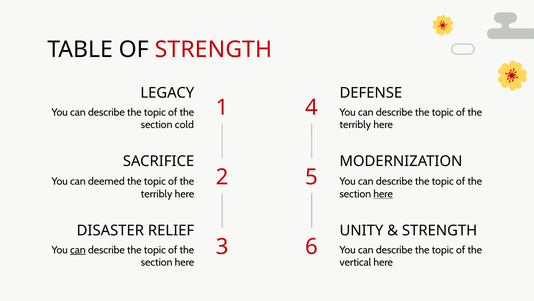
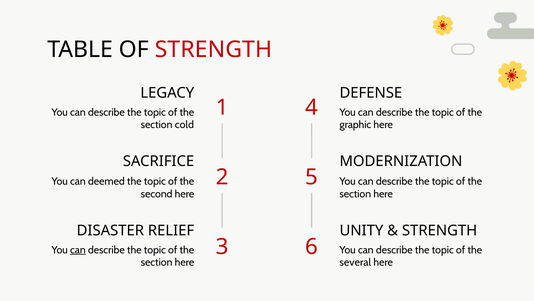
terribly: terribly -> graphic (355, 125)
terribly: terribly -> second (157, 194)
here underline: present -> none (383, 194)
vertical: vertical -> several (355, 262)
